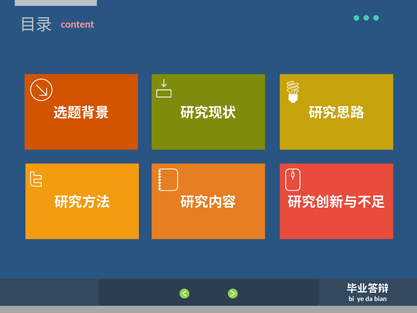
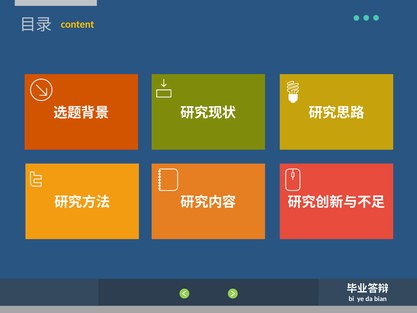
content colour: pink -> yellow (78, 24)
